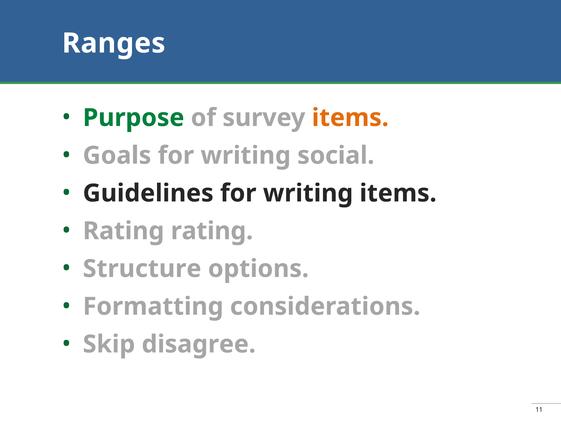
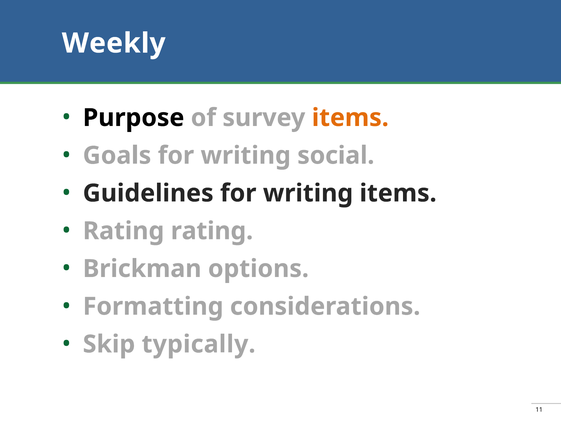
Ranges: Ranges -> Weekly (114, 43)
Purpose colour: green -> black (134, 118)
Structure: Structure -> Brickman (142, 269)
disagree: disagree -> typically (199, 344)
